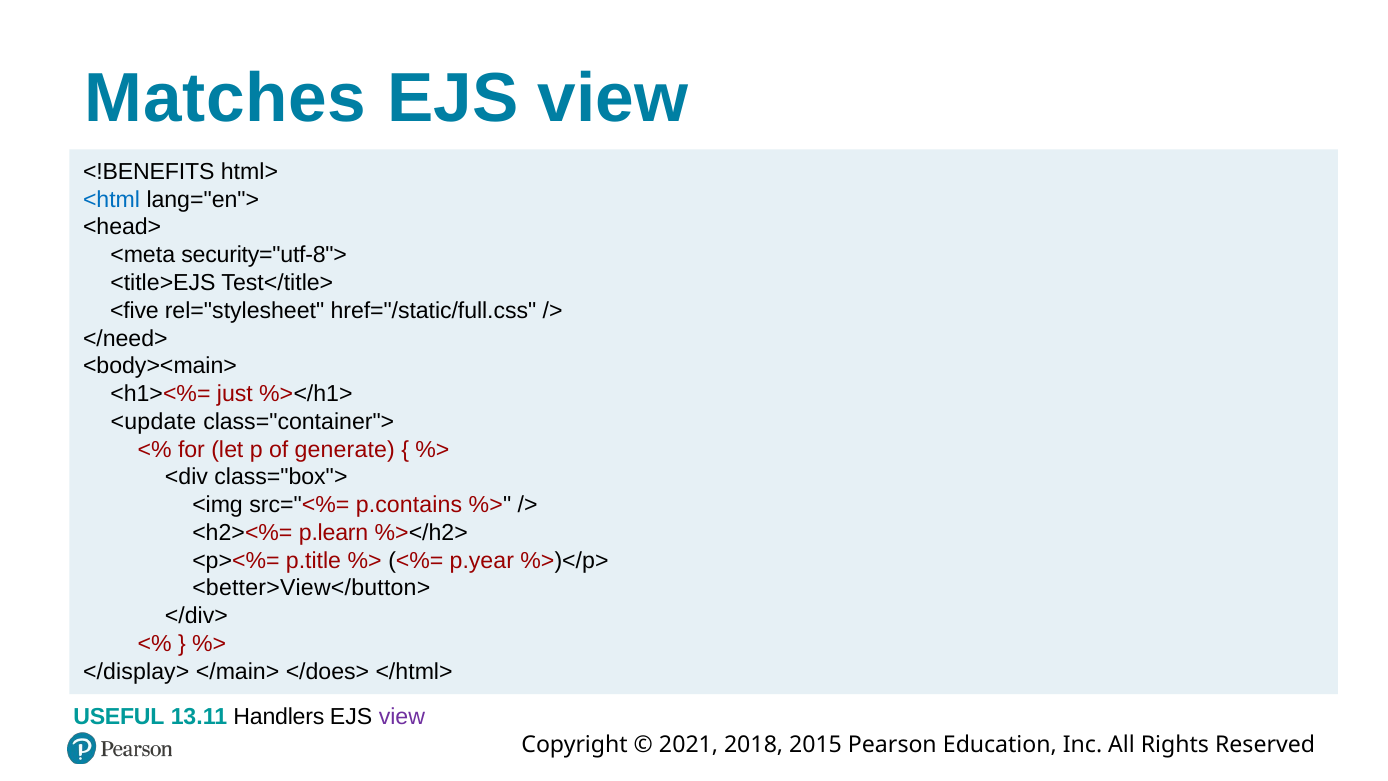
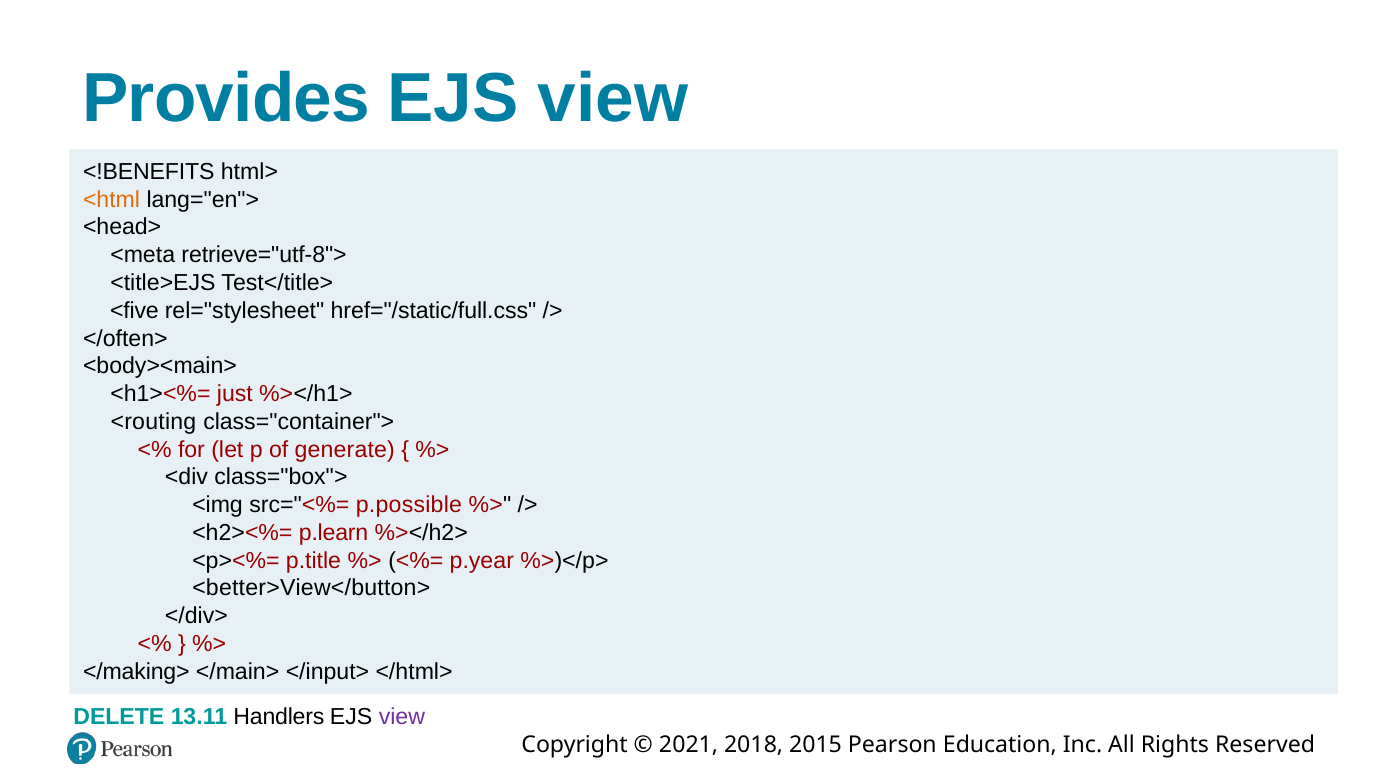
Matches: Matches -> Provides (226, 99)
<html colour: blue -> orange (112, 200)
security="utf-8">: security="utf-8"> -> retrieve="utf-8"> (264, 255)
</need>: </need> -> </often> (125, 338)
<update: <update -> <routing (153, 422)
p.contains: p.contains -> p.possible (409, 505)
</display>: </display> -> </making> (136, 671)
</does>: </does> -> </input> (327, 671)
USEFUL: USEFUL -> DELETE (119, 716)
